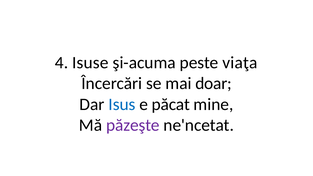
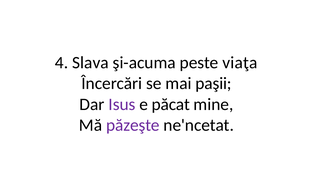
Isuse: Isuse -> Slava (90, 63)
doar: doar -> paşii (214, 84)
Isus colour: blue -> purple (122, 104)
